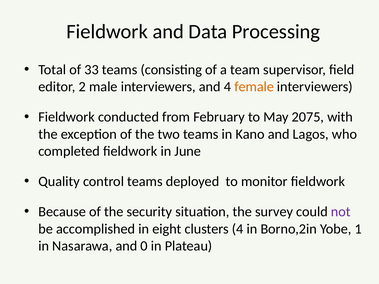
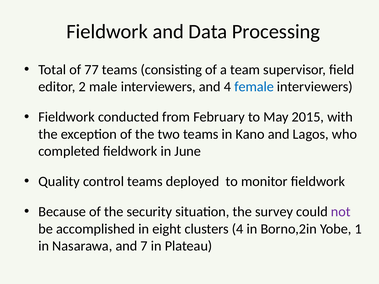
33: 33 -> 77 (92, 70)
female colour: orange -> blue (254, 87)
2075: 2075 -> 2015 (308, 117)
0: 0 -> 7 (144, 246)
